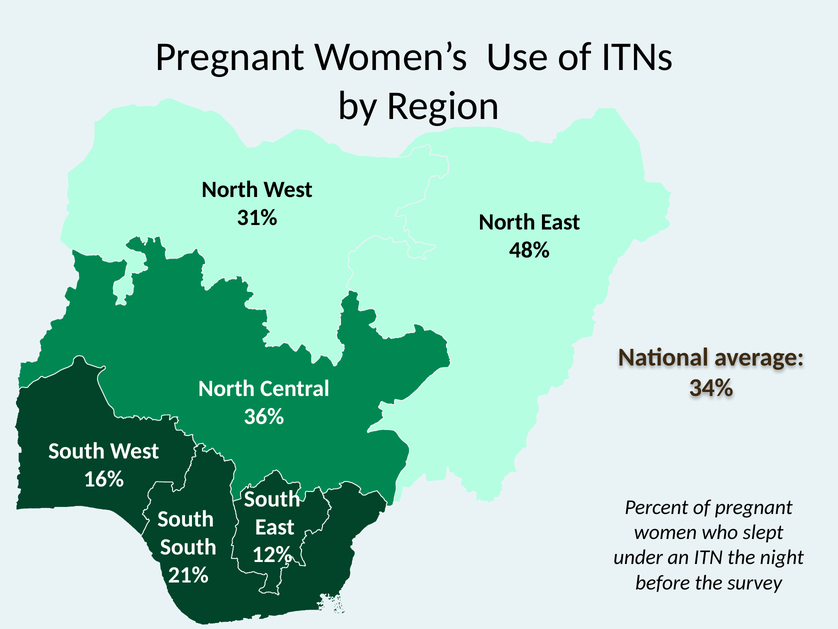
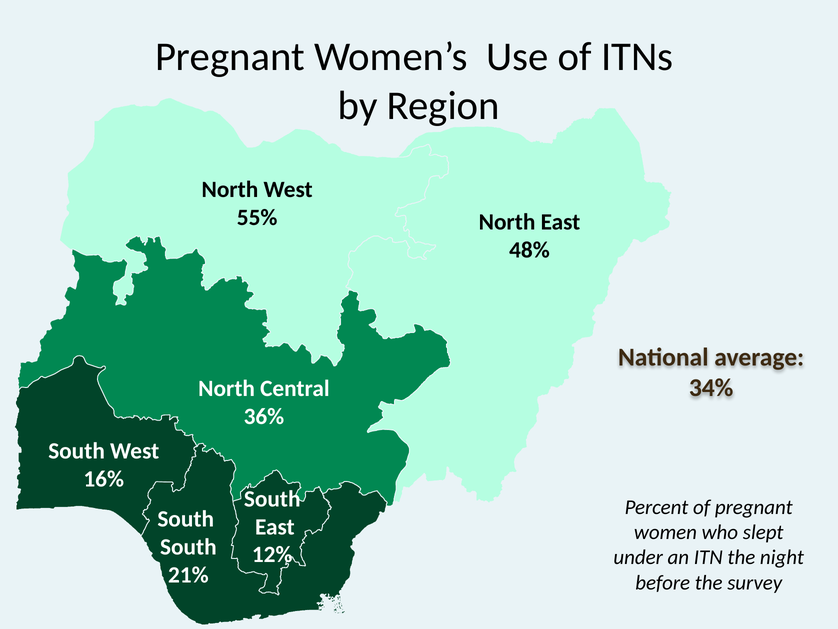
31%: 31% -> 55% (257, 218)
